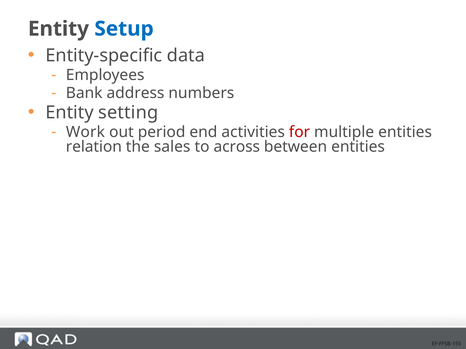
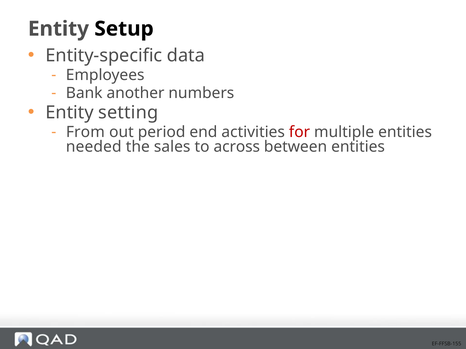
Setup colour: blue -> black (124, 29)
address: address -> another (135, 93)
Work: Work -> From (85, 132)
relation: relation -> needed (94, 147)
